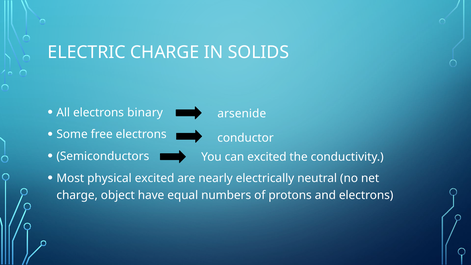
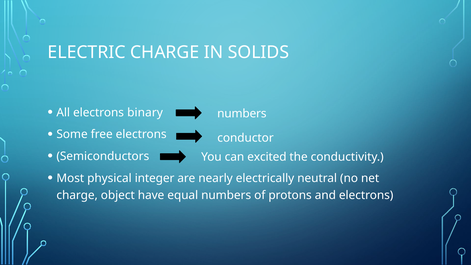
arsenide: arsenide -> numbers (242, 113)
physical excited: excited -> integer (155, 178)
